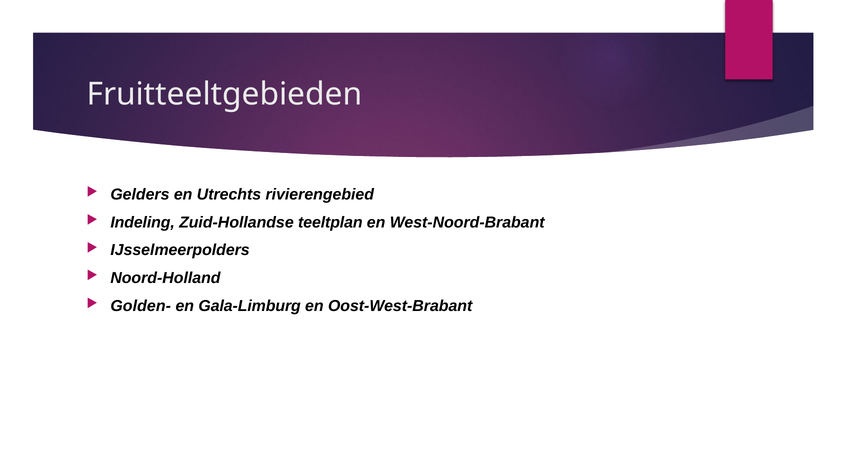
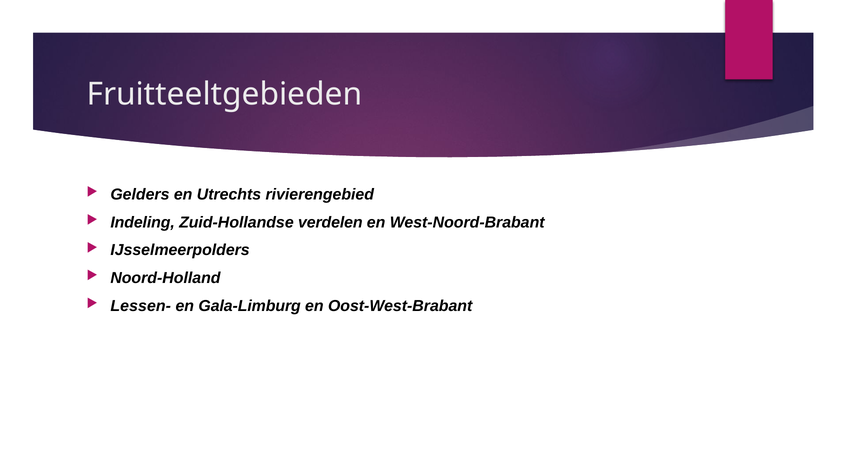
teeltplan: teeltplan -> verdelen (330, 223)
Golden-: Golden- -> Lessen- (141, 306)
